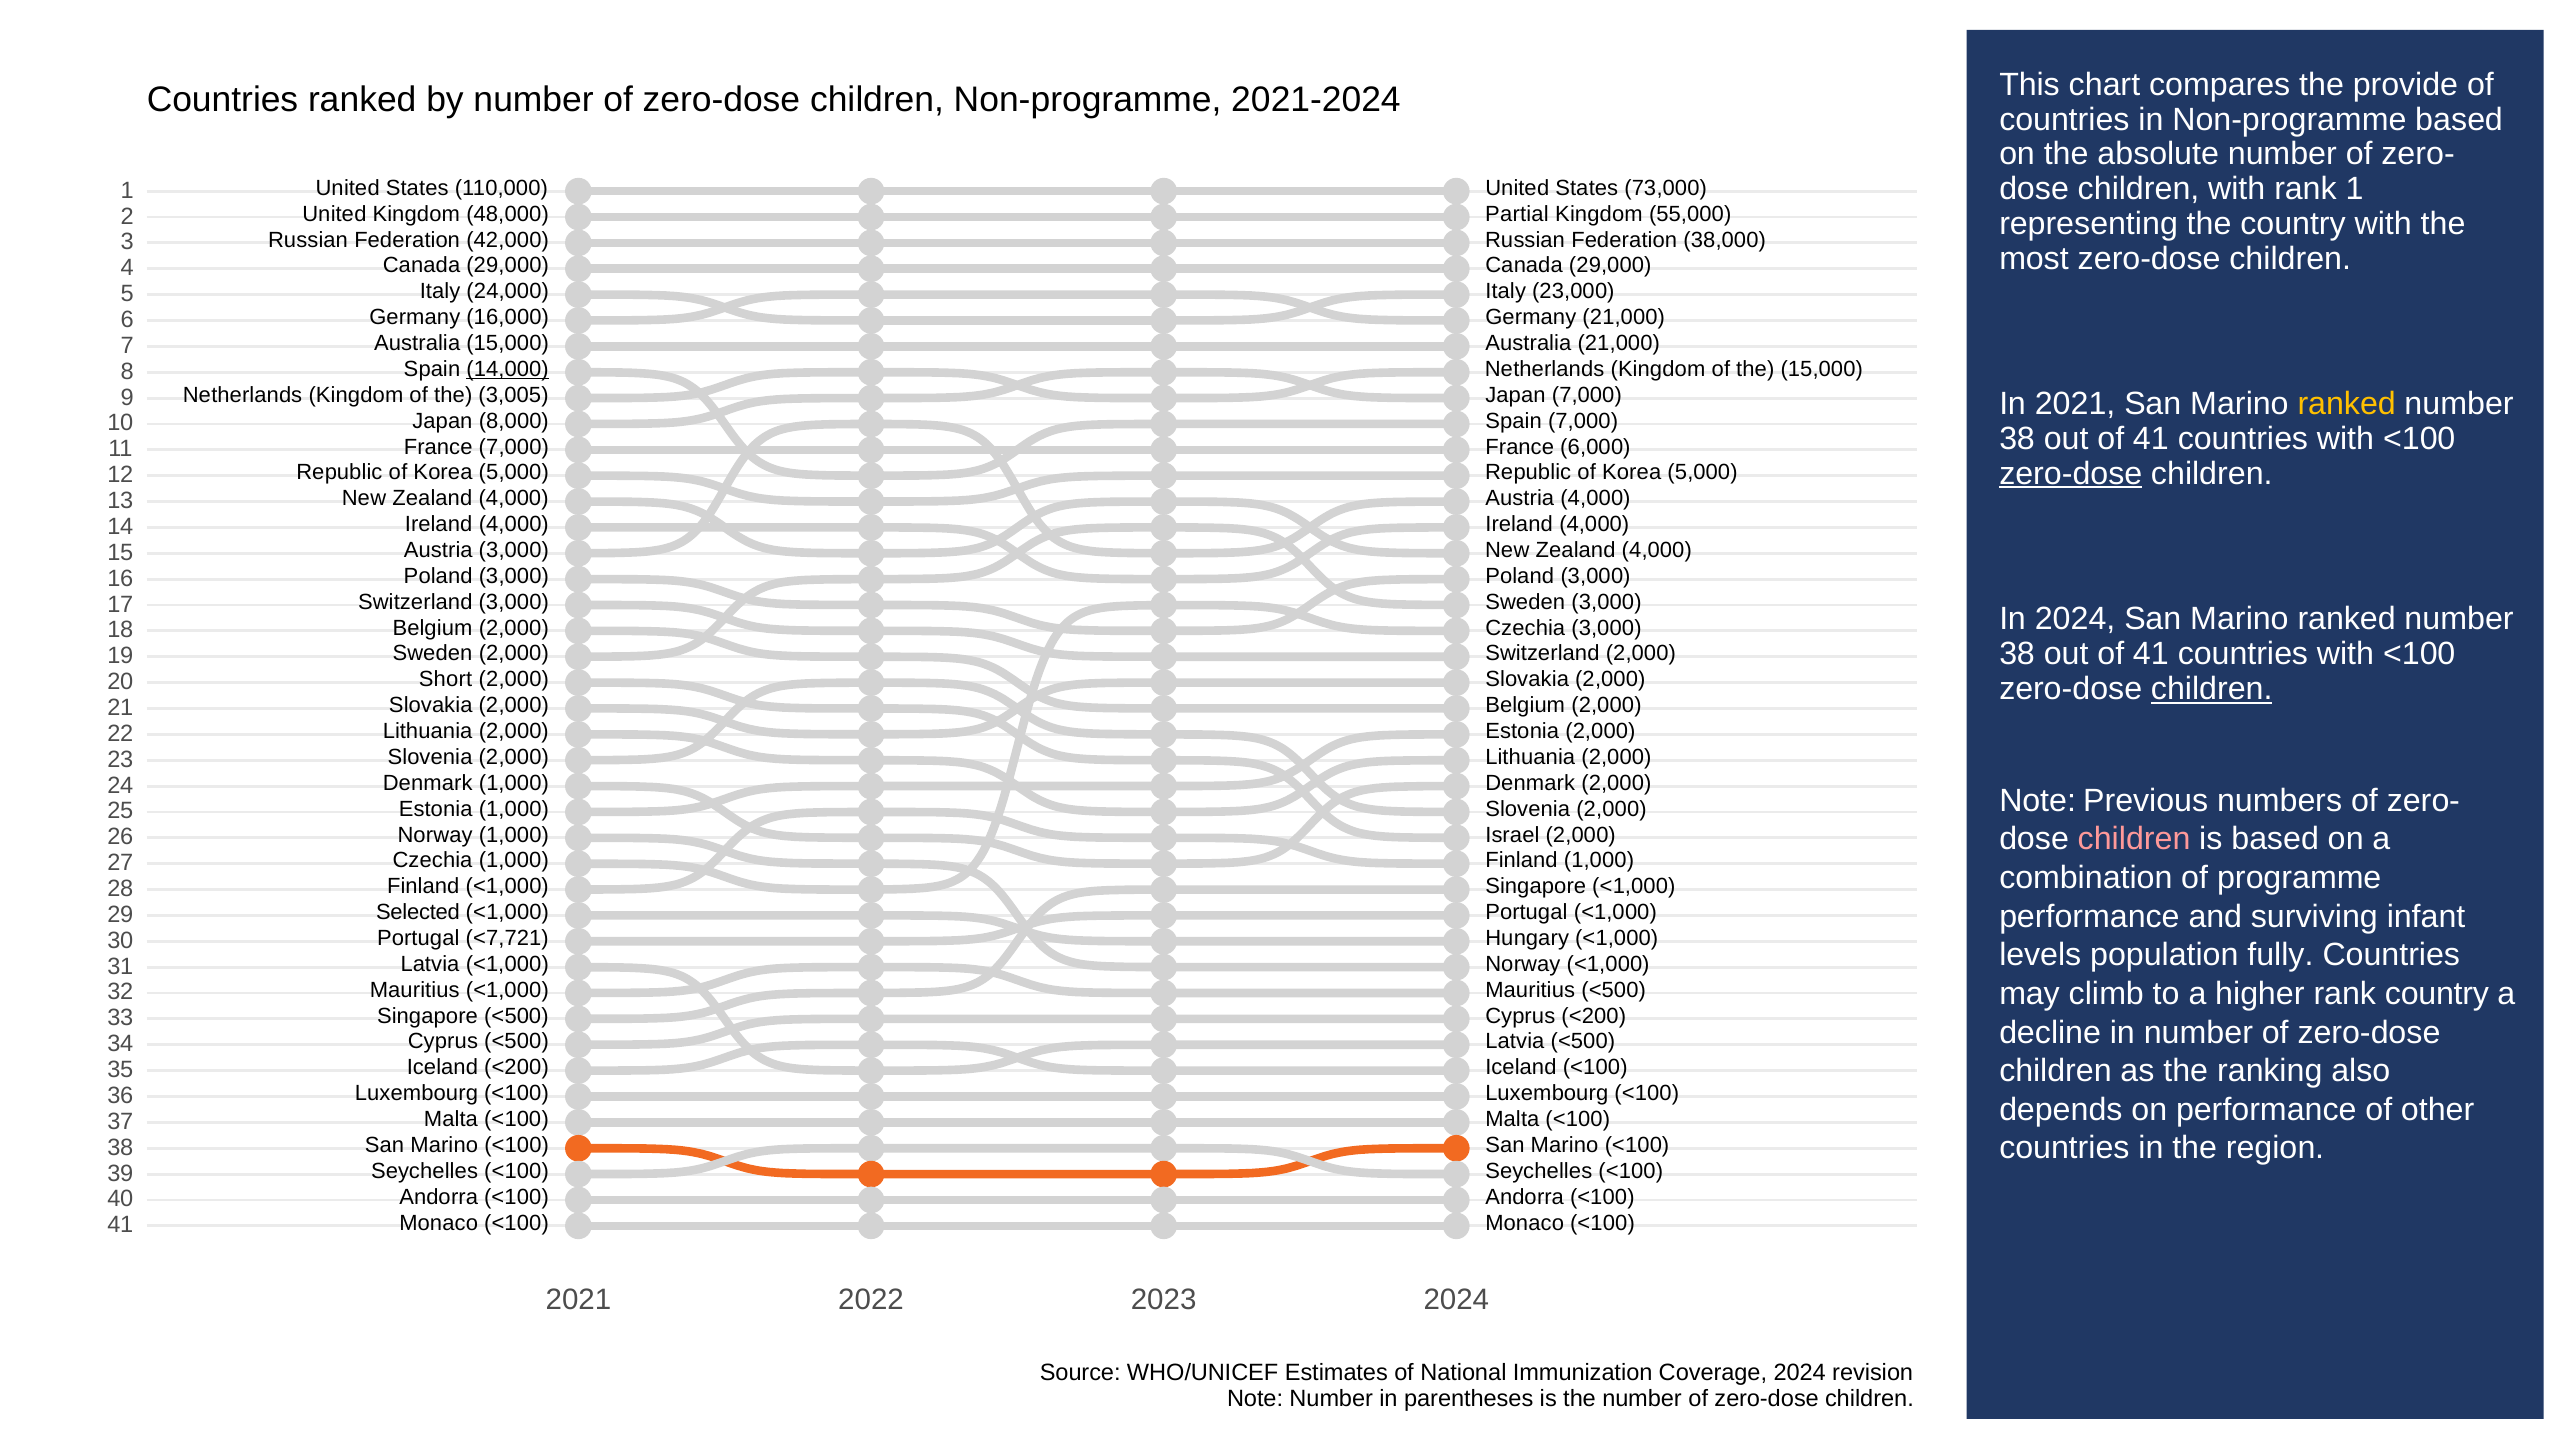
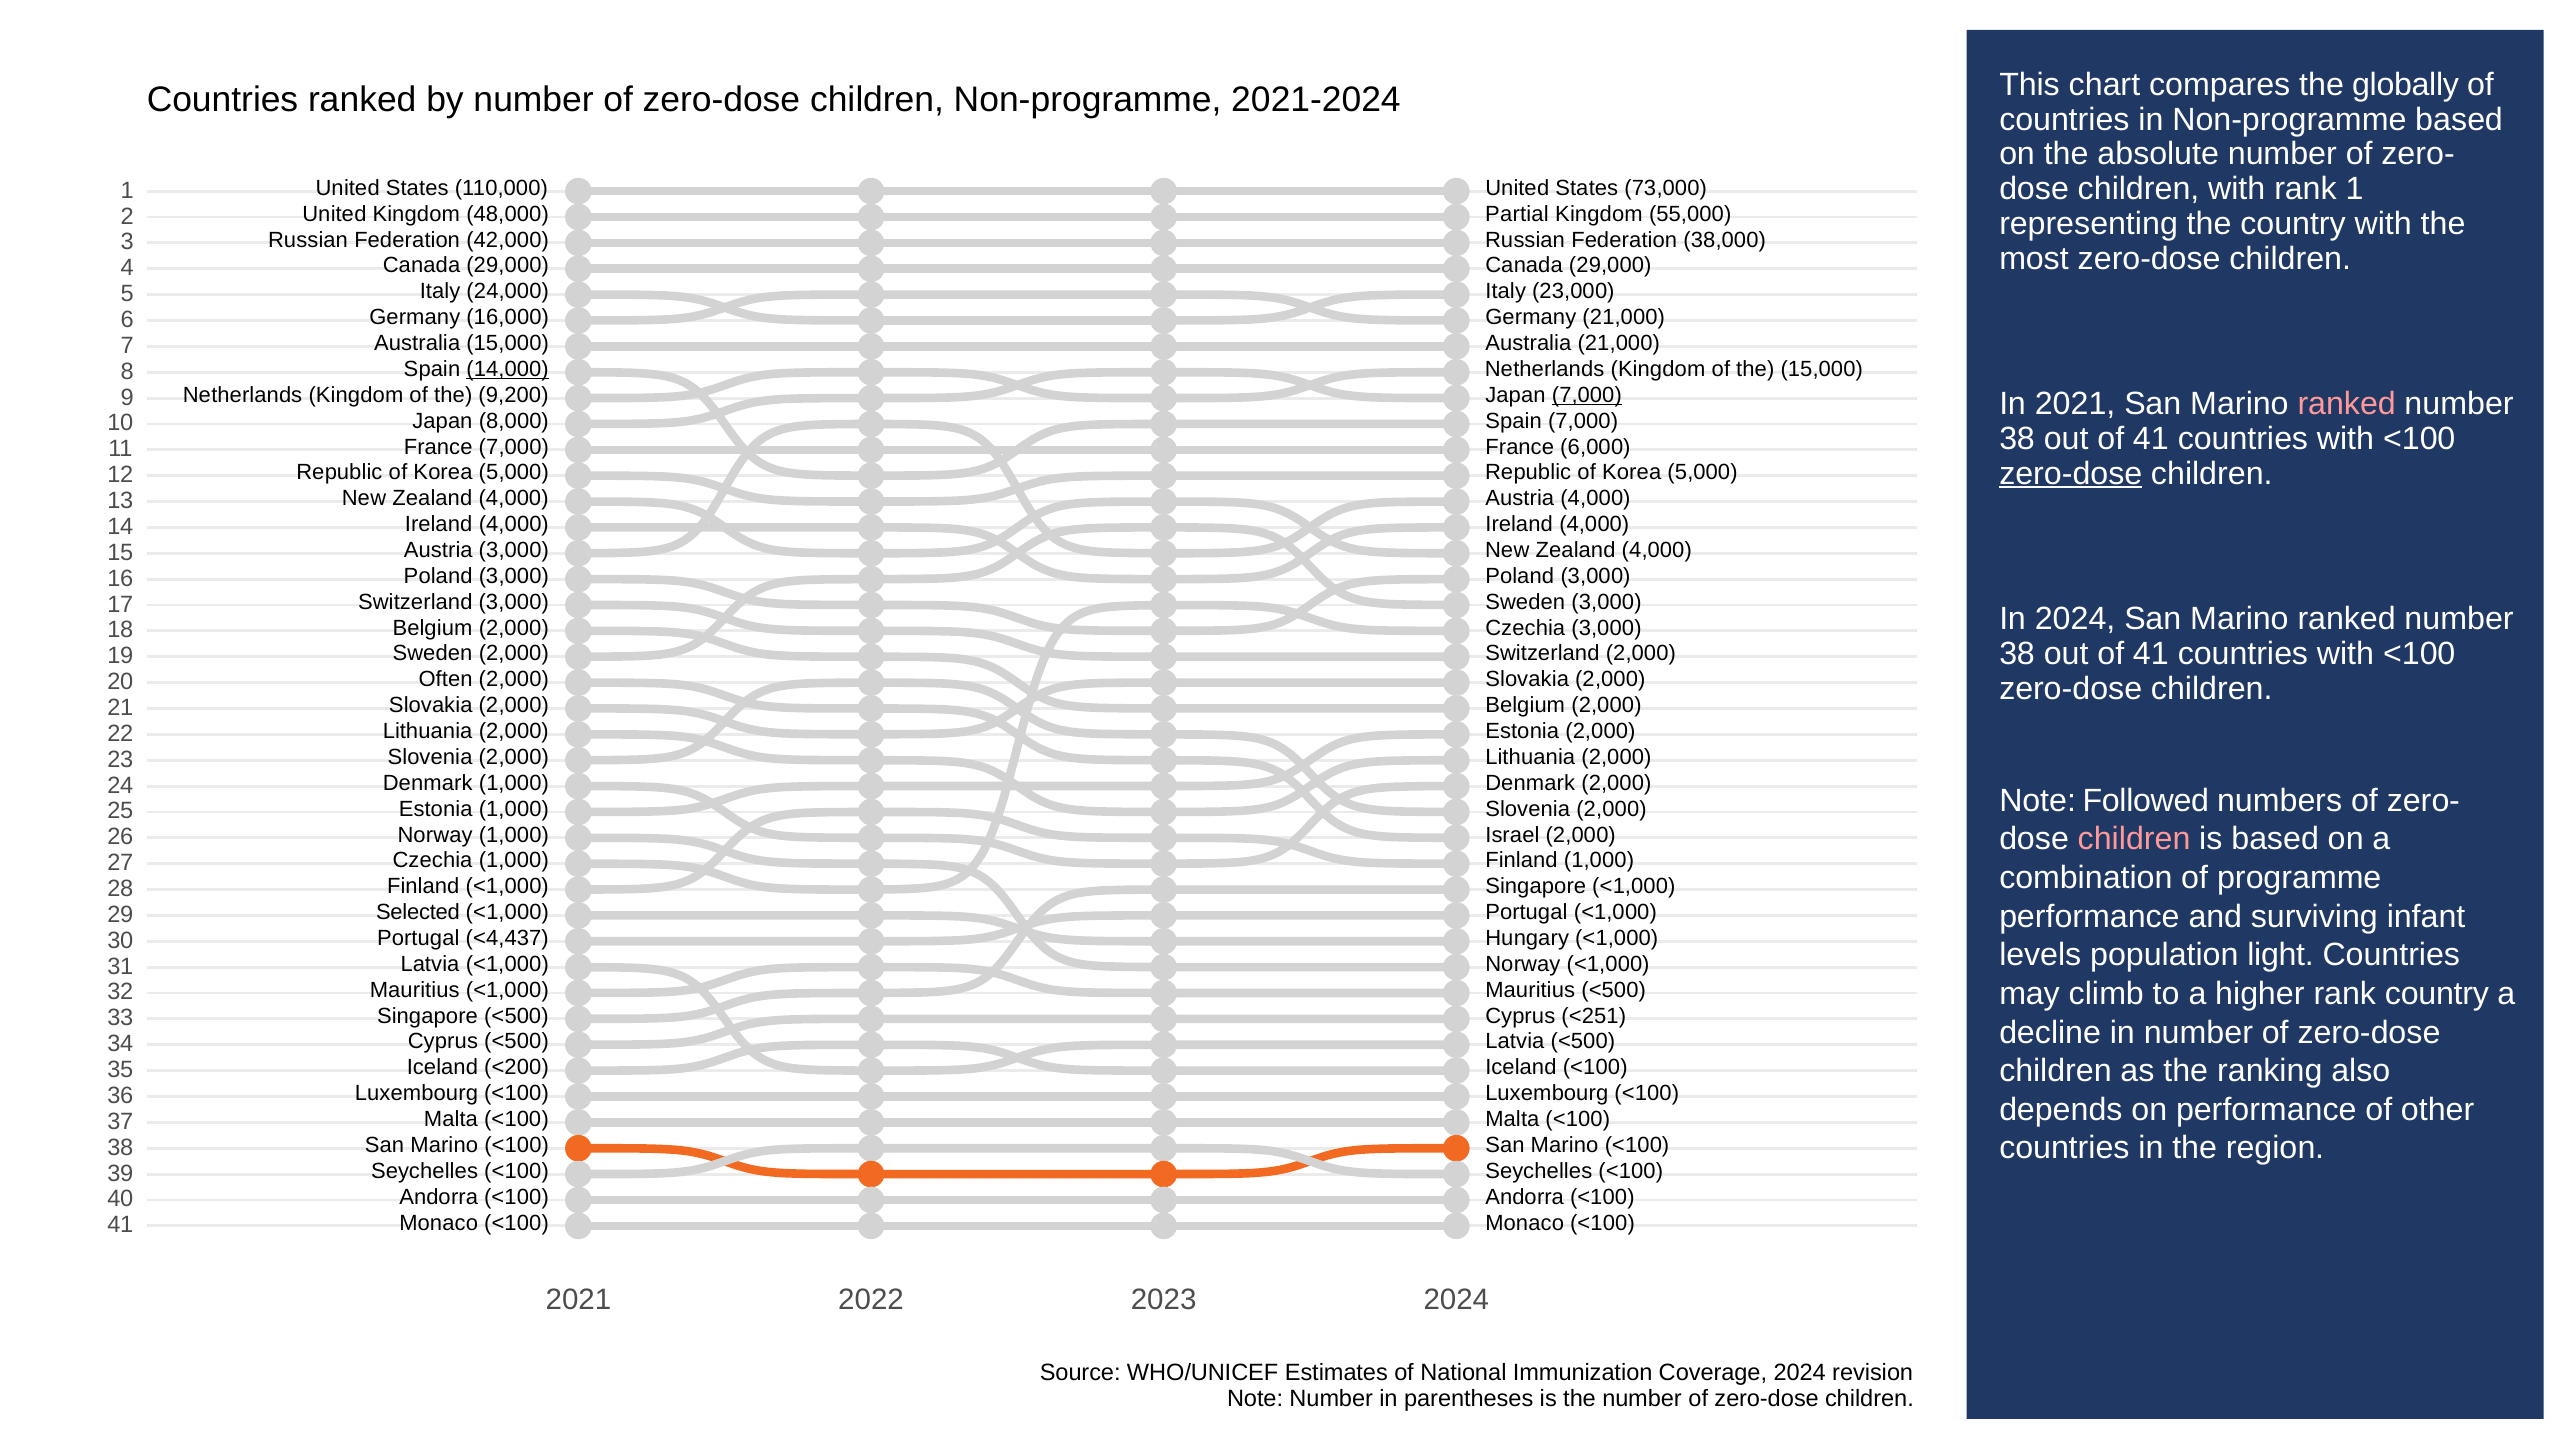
provide: provide -> globally (2406, 85)
3,005: 3,005 -> 9,200 (514, 395)
7,000 underline: none -> present (1587, 395)
ranked colour: yellow -> pink (2347, 404)
Short: Short -> Often (446, 680)
children underline: present -> none (2212, 689)
Previous: Previous -> Followed (2146, 801)
<7,721: <7,721 -> <4,437 (507, 938)
fully: fully -> light (2281, 955)
Cyprus <200: <200 -> <251 (1594, 1016)
